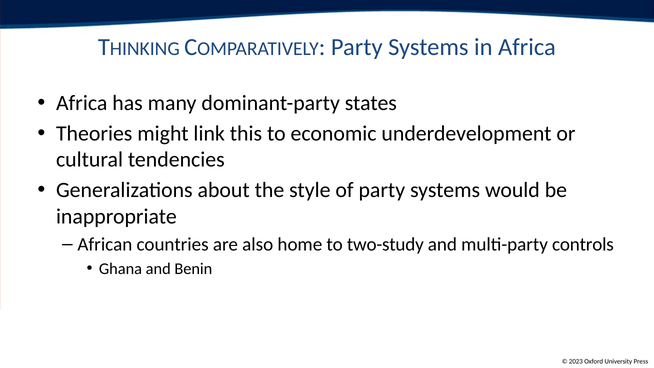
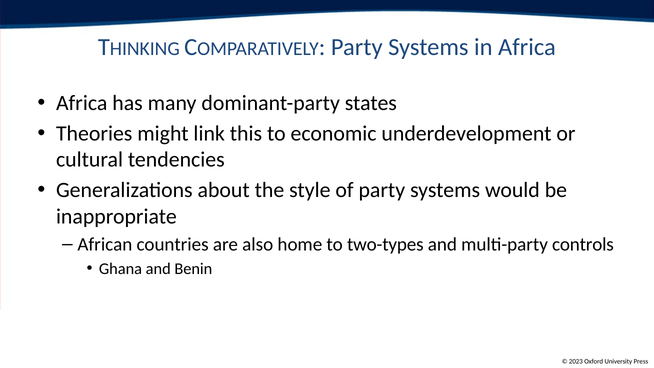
two-study: two-study -> two-types (385, 245)
